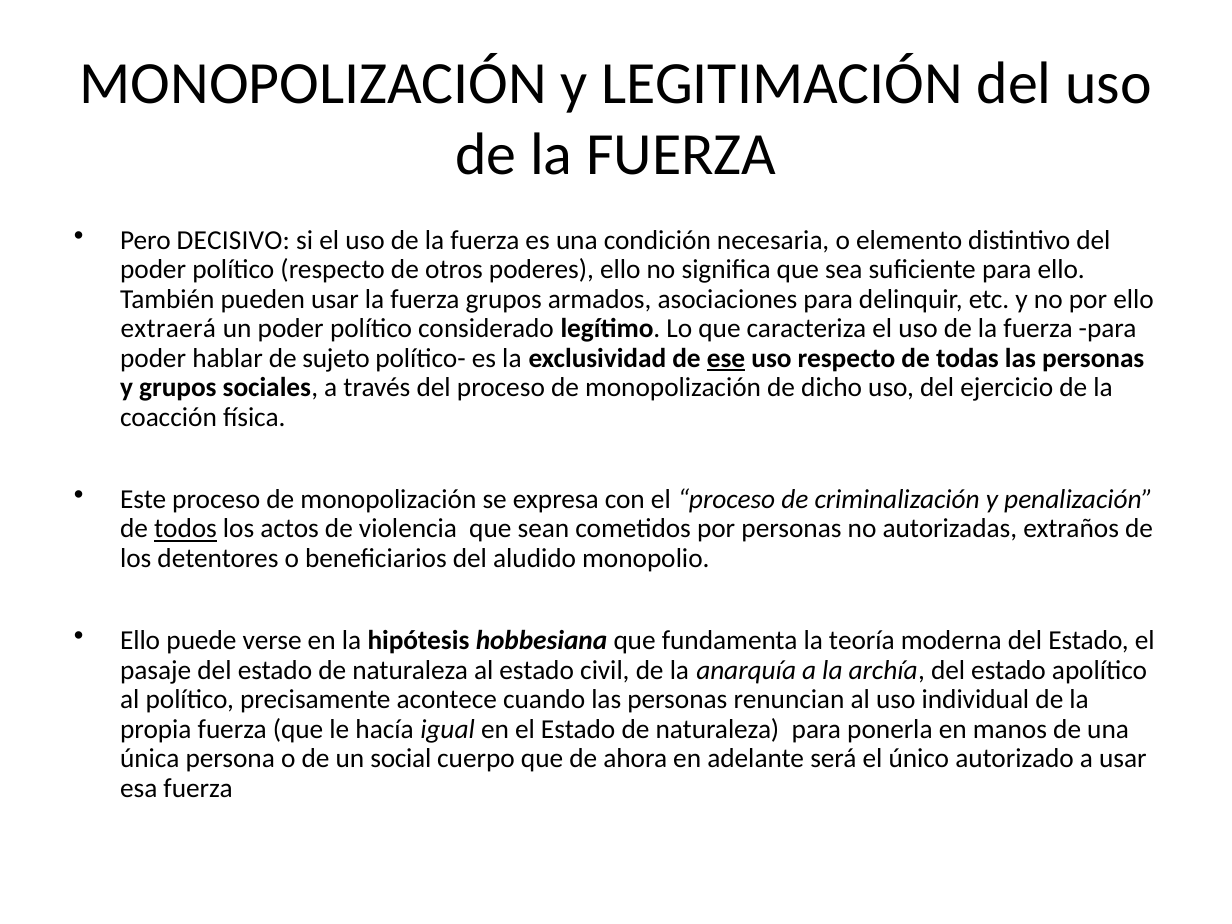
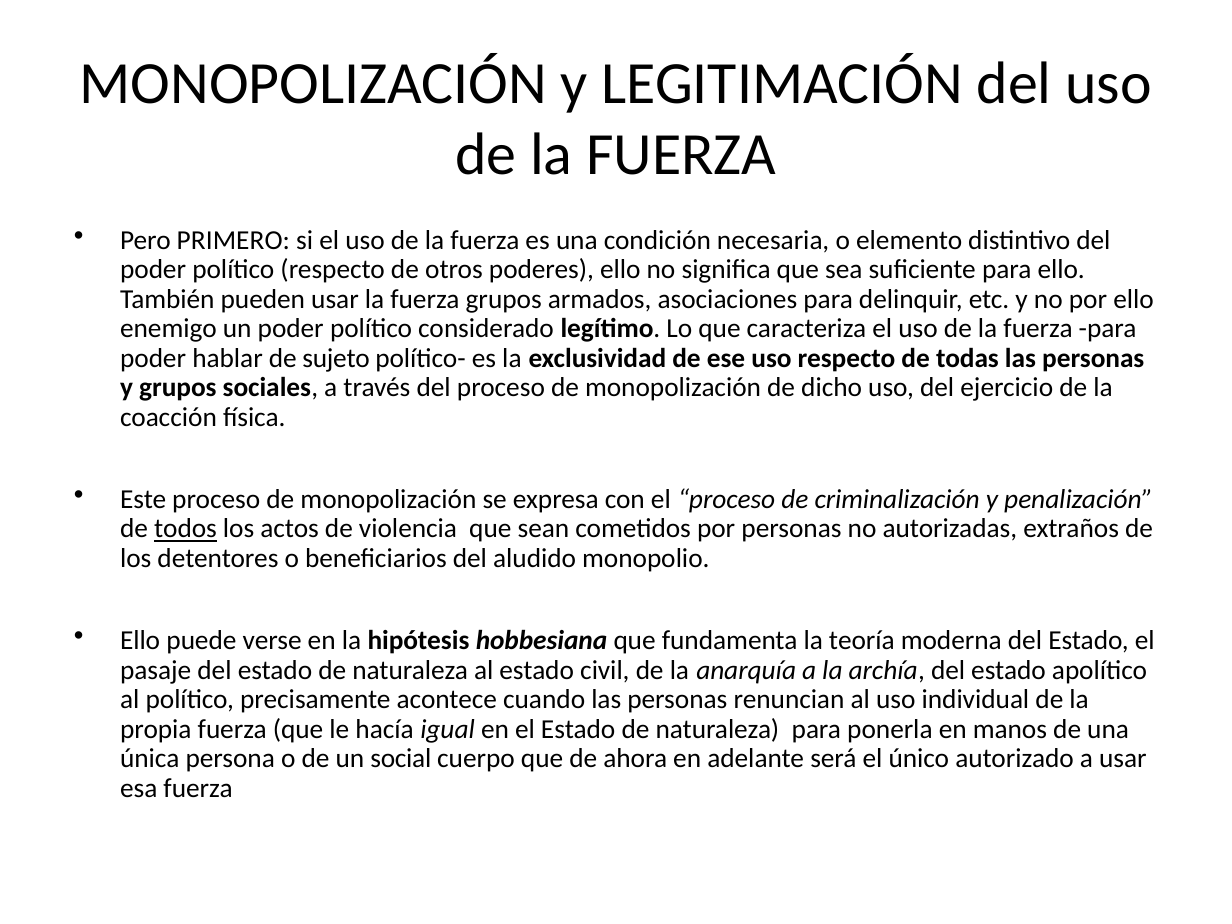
DECISIVO: DECISIVO -> PRIMERO (233, 240)
extraerá: extraerá -> enemigo (168, 329)
ese underline: present -> none (726, 358)
